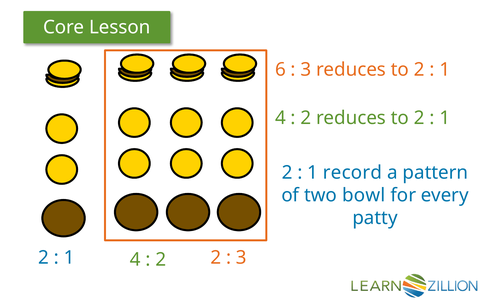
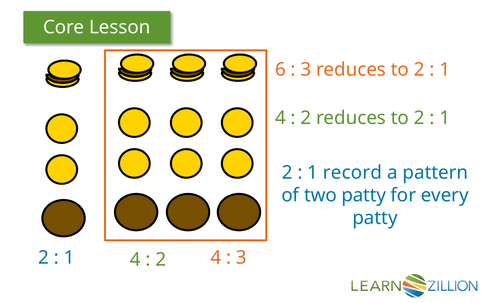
two bowl: bowl -> patty (364, 195)
2 2: 2 -> 4 (216, 257)
